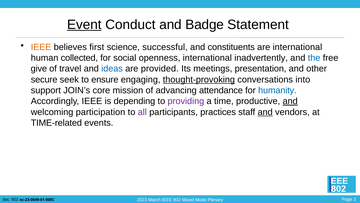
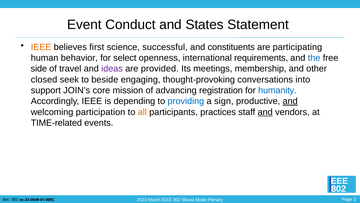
Event underline: present -> none (84, 25)
Badge: Badge -> States (205, 25)
are international: international -> participating (297, 47)
collected: collected -> behavior (79, 58)
social: social -> select (125, 58)
inadvertently: inadvertently -> requirements (261, 58)
give: give -> side (39, 69)
ideas colour: blue -> purple (112, 69)
presentation: presentation -> membership (261, 69)
secure: secure -> closed (44, 79)
ensure: ensure -> beside (105, 79)
thought-provoking underline: present -> none (199, 79)
attendance: attendance -> registration (221, 90)
providing colour: purple -> blue (186, 101)
time: time -> sign (224, 101)
all colour: purple -> orange (142, 112)
